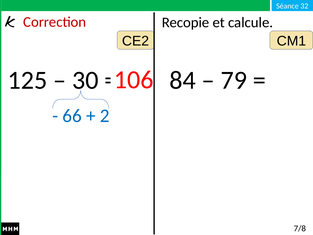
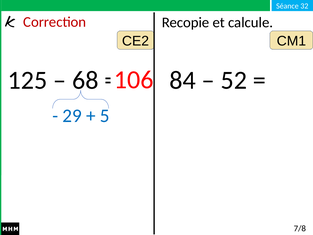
79: 79 -> 52 (234, 80)
30: 30 -> 68 (85, 80)
66: 66 -> 29 (72, 116)
2: 2 -> 5 (105, 116)
